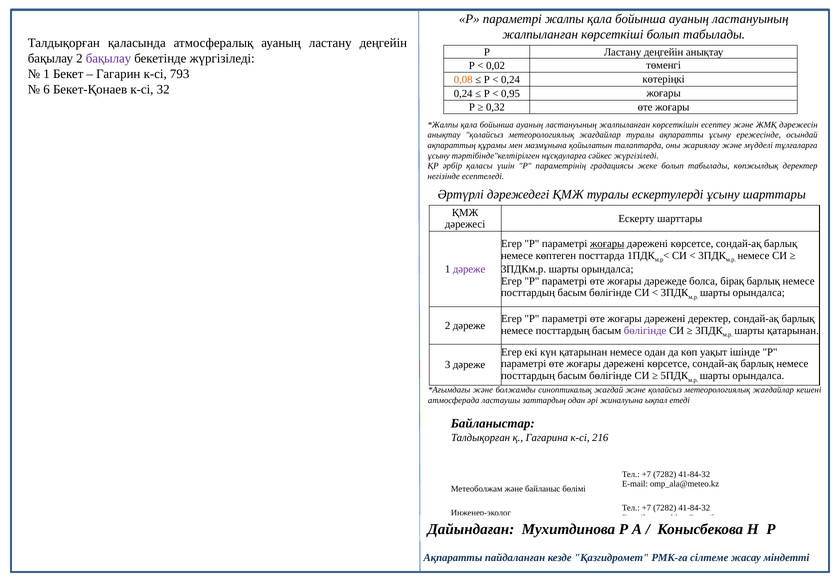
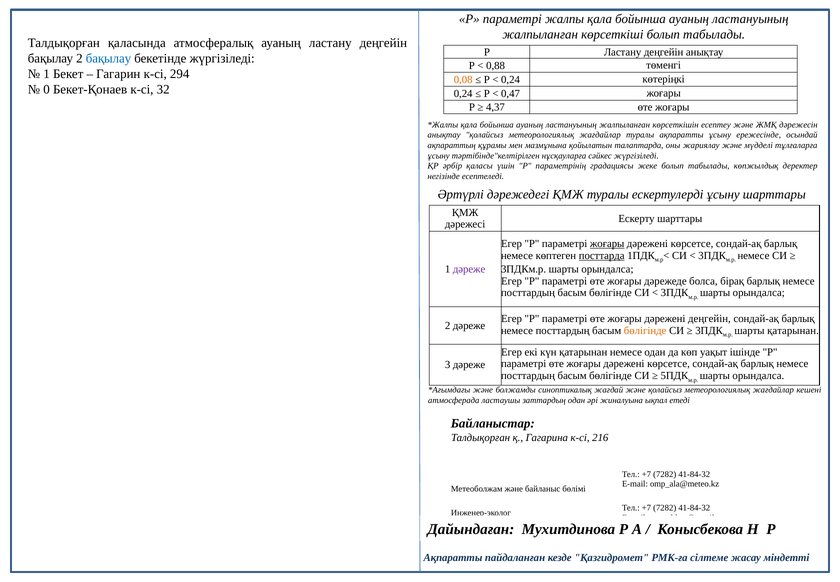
бақылау colour: purple -> blue (108, 58)
0,02: 0,02 -> 0,88 (496, 66)
793: 793 -> 294 (180, 74)
6: 6 -> 0 (47, 89)
0,95: 0,95 -> 0,47 (510, 93)
0,32: 0,32 -> 4,37 (495, 107)
посттарда underline: none -> present (602, 255)
дәрежені деректер: деректер -> деңгейін (709, 319)
бөлігінде colour: purple -> orange (645, 330)
